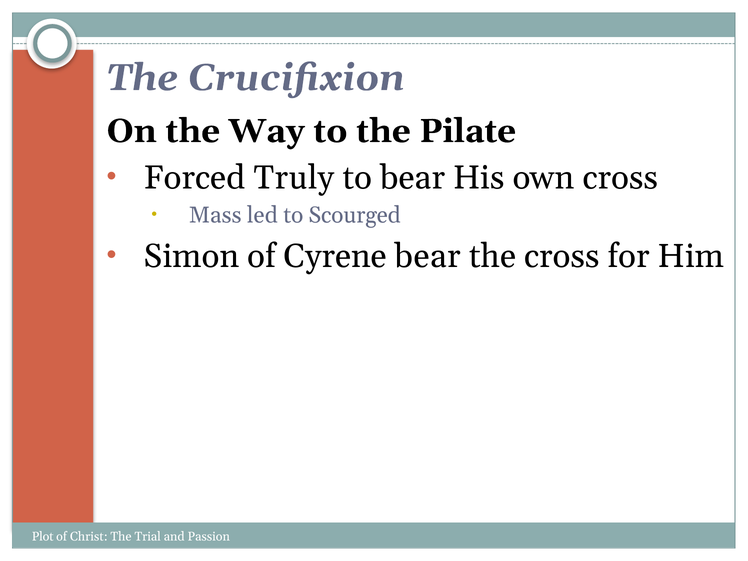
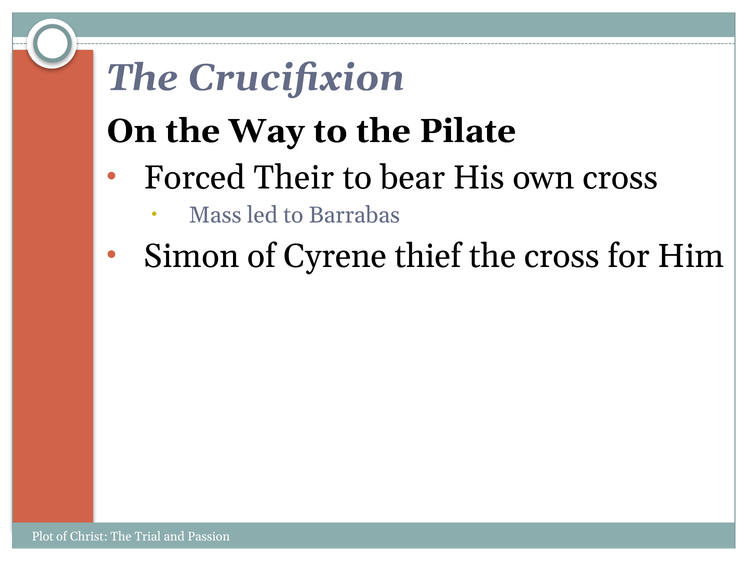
Truly: Truly -> Their (294, 178)
Scourged: Scourged -> Barrabas (354, 215)
Cyrene bear: bear -> thief (428, 256)
